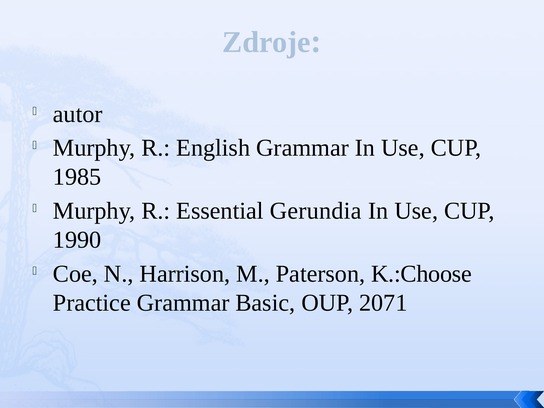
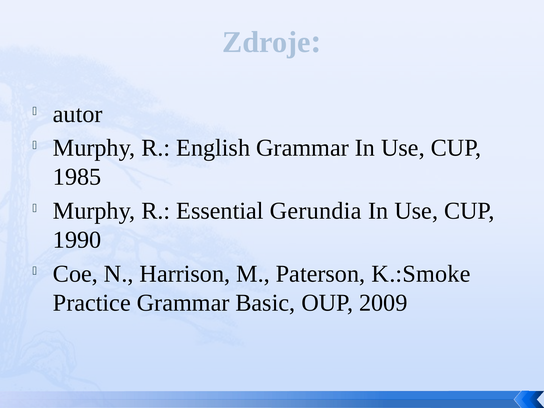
K.:Choose: K.:Choose -> K.:Smoke (421, 274)
2071: 2071 -> 2009 (383, 303)
